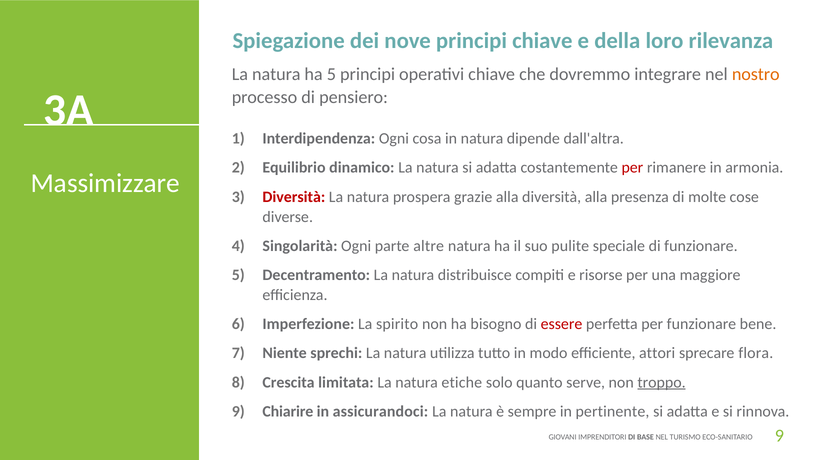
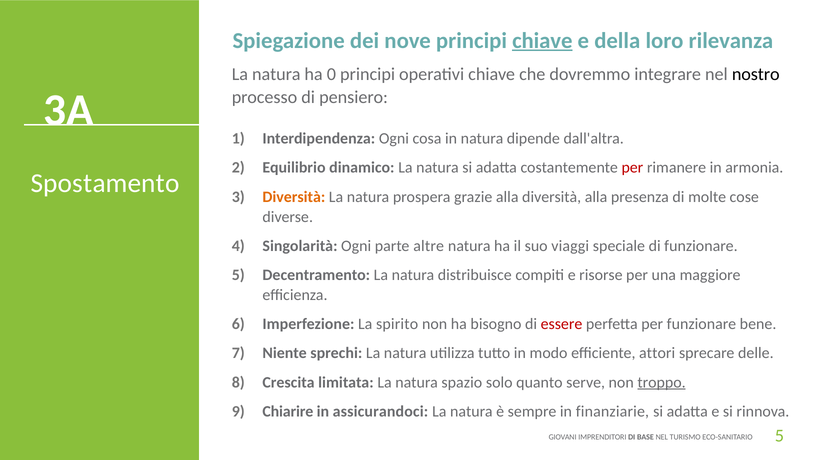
chiave underline: none -> present (542, 41)
ha 5: 5 -> 0 (331, 75)
nostro colour: orange -> black (756, 75)
Massimizzare: Massimizzare -> Spostamento (105, 183)
Diversità colour: red -> orange (294, 197)
pulite: pulite -> viaggi (570, 246)
flora: flora -> delle (756, 354)
etiche: etiche -> spazio (462, 383)
pertinente: pertinente -> finanziarie (612, 412)
9: 9 -> 5 (779, 437)
